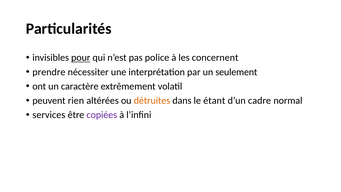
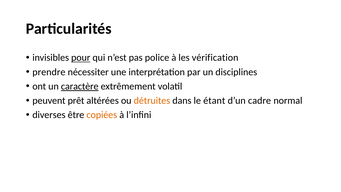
concernent: concernent -> vérification (215, 58)
seulement: seulement -> disciplines (236, 72)
caractère underline: none -> present (80, 86)
rien: rien -> prêt (76, 101)
services: services -> diverses (49, 115)
copiées colour: purple -> orange (102, 115)
